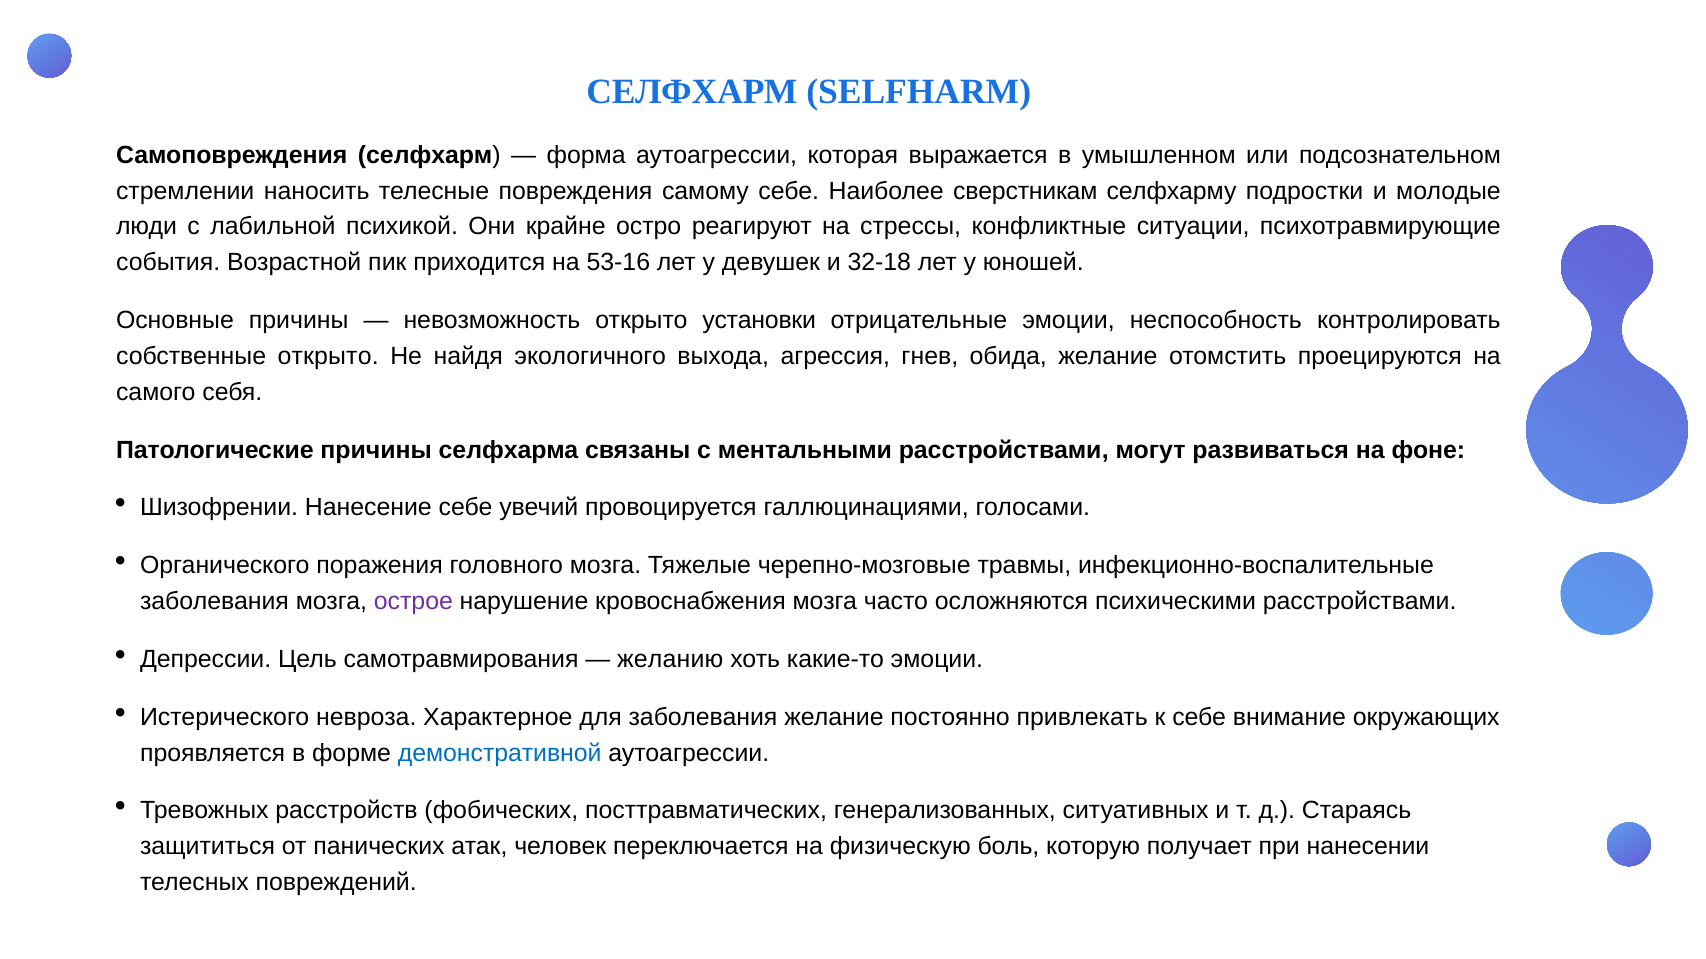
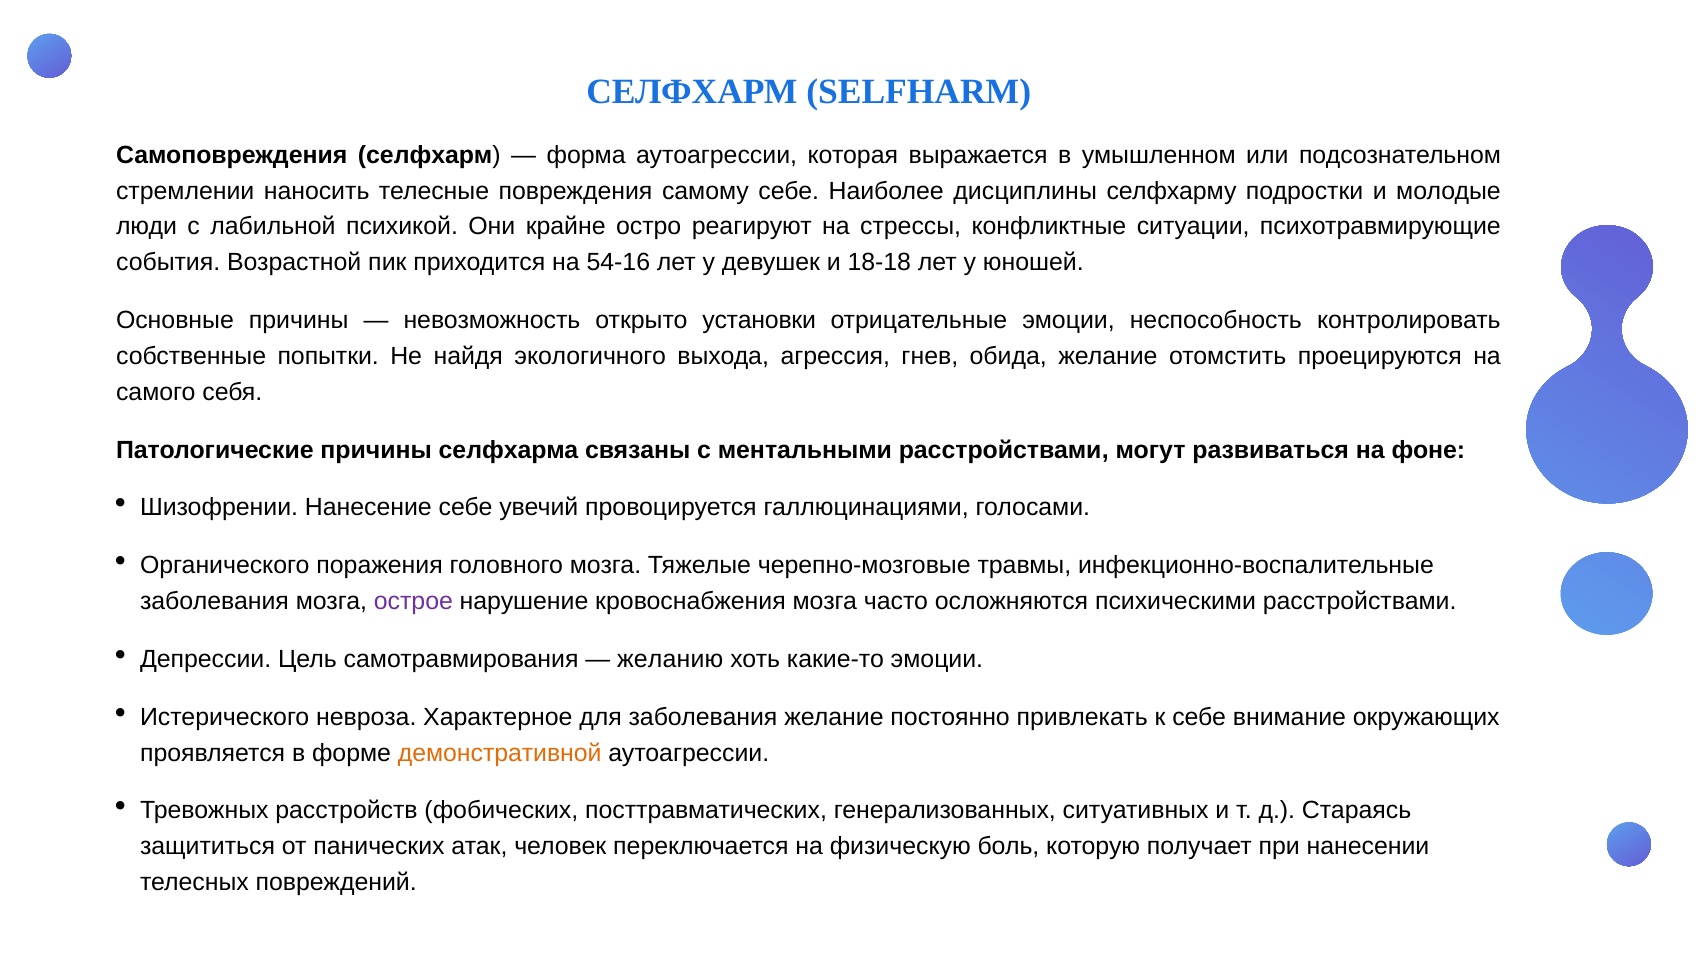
сверстникам: сверстникам -> дисциплины (1025, 191)
53-16: 53-16 -> 54-16 (618, 263)
32-18: 32-18 -> 18-18 (879, 263)
собственные открыто: открыто -> попытки (328, 356)
демонстративной colour: blue -> orange (500, 753)
